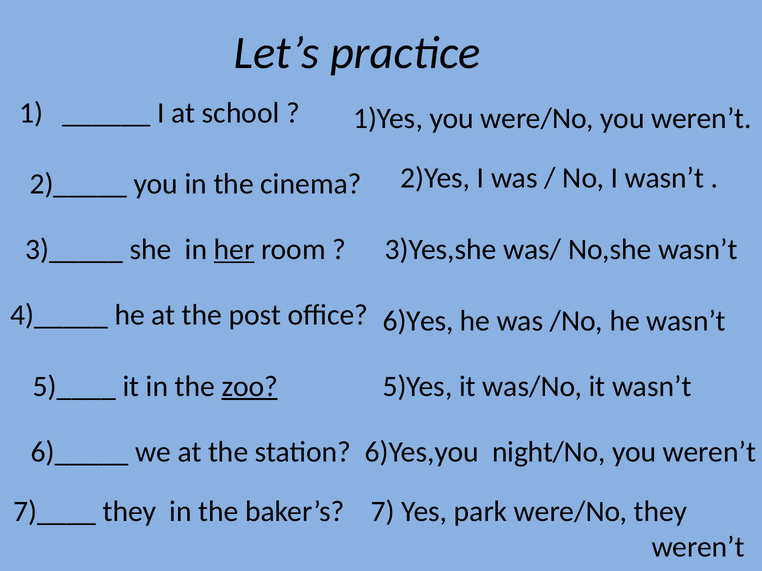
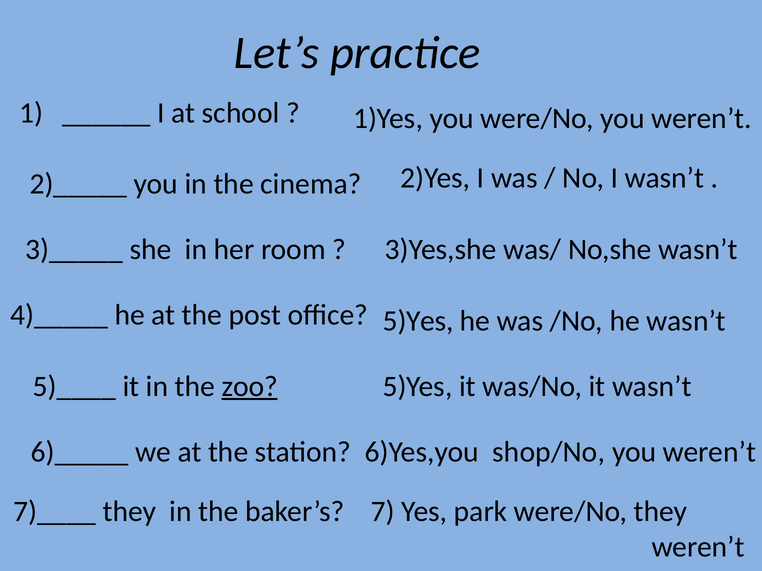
her underline: present -> none (234, 250)
6)Yes: 6)Yes -> 5)Yes (418, 321)
night/No: night/No -> shop/No (549, 452)
